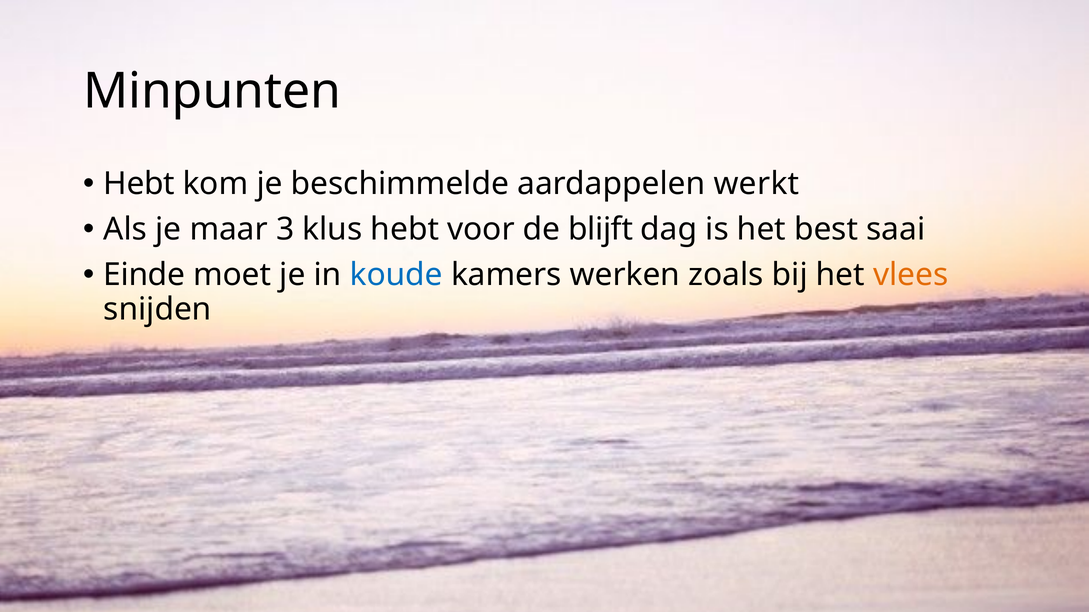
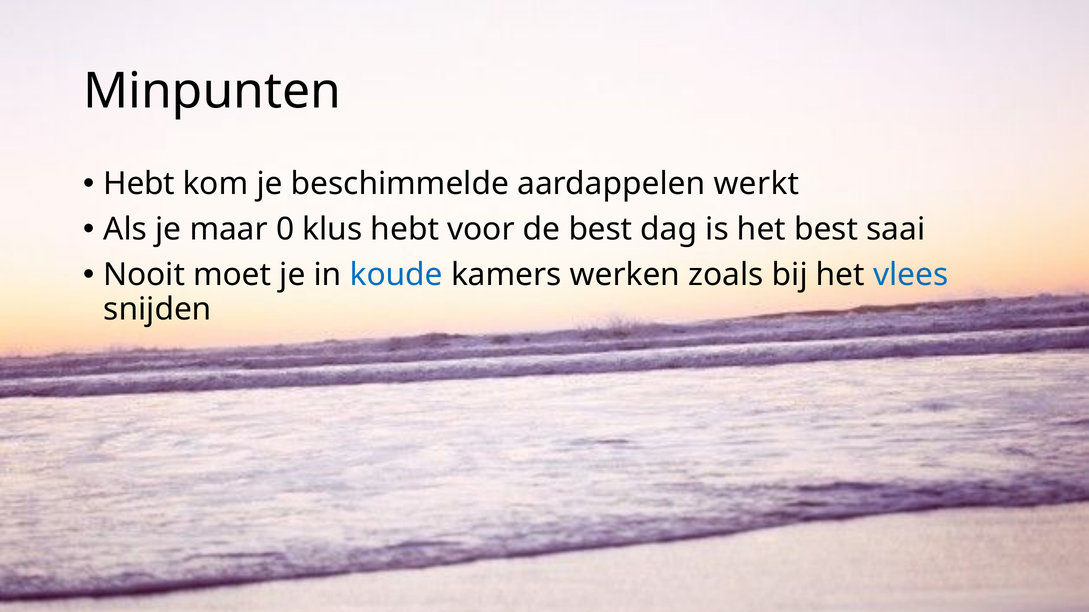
3: 3 -> 0 (285, 230)
de blijft: blijft -> best (600, 230)
Einde: Einde -> Nooit (144, 275)
vlees colour: orange -> blue (911, 275)
